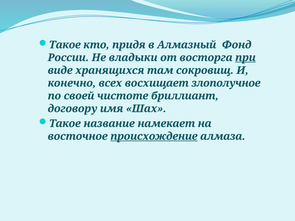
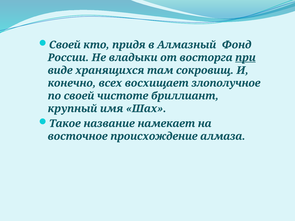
Такое: Такое -> Своей (65, 45)
договору: договору -> крупный (72, 109)
происхождение underline: present -> none (154, 136)
